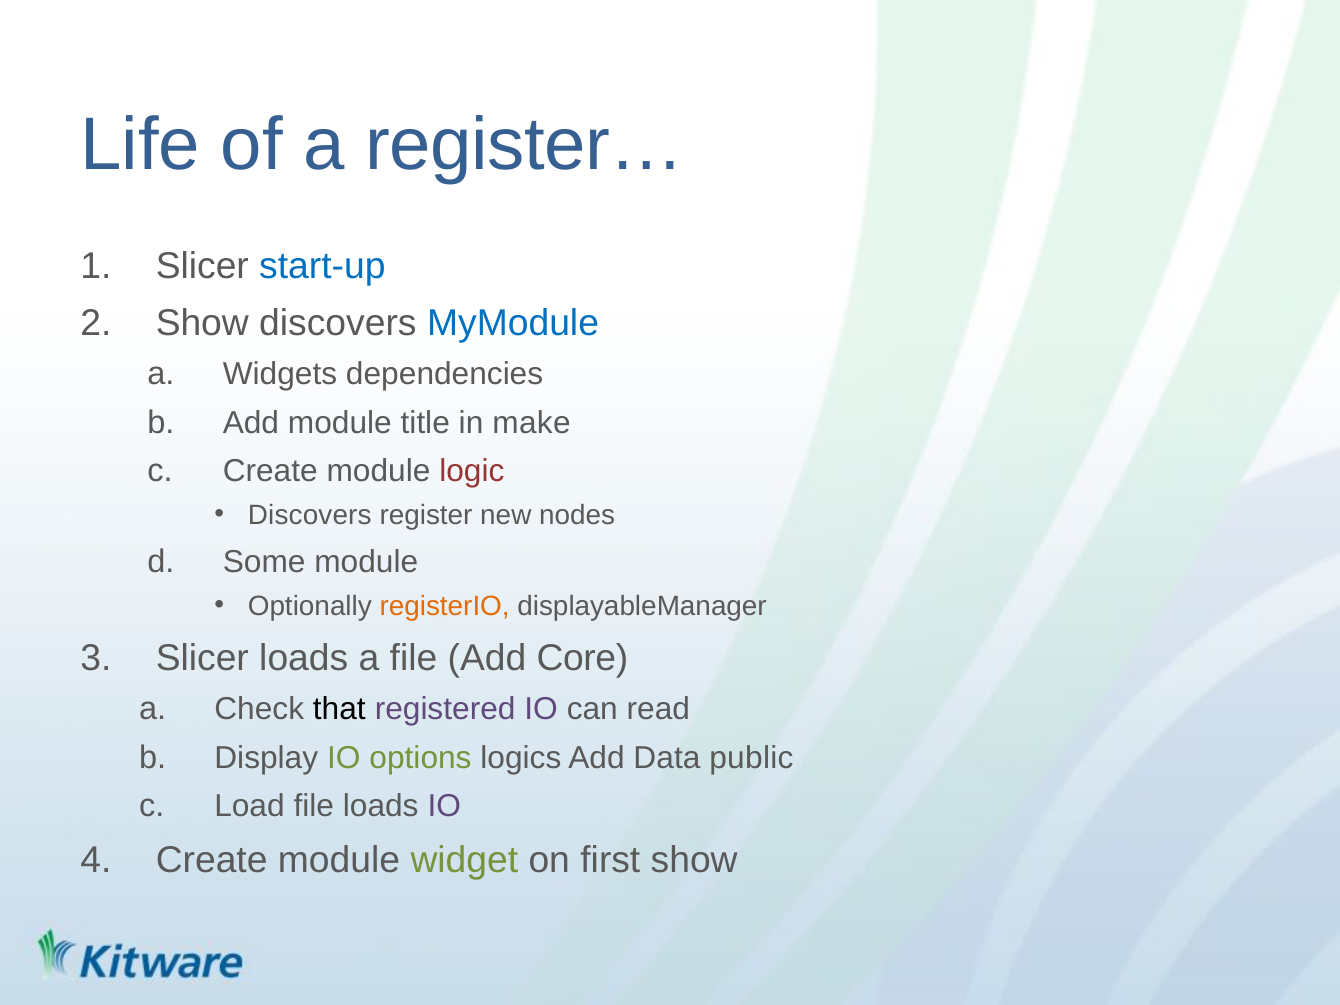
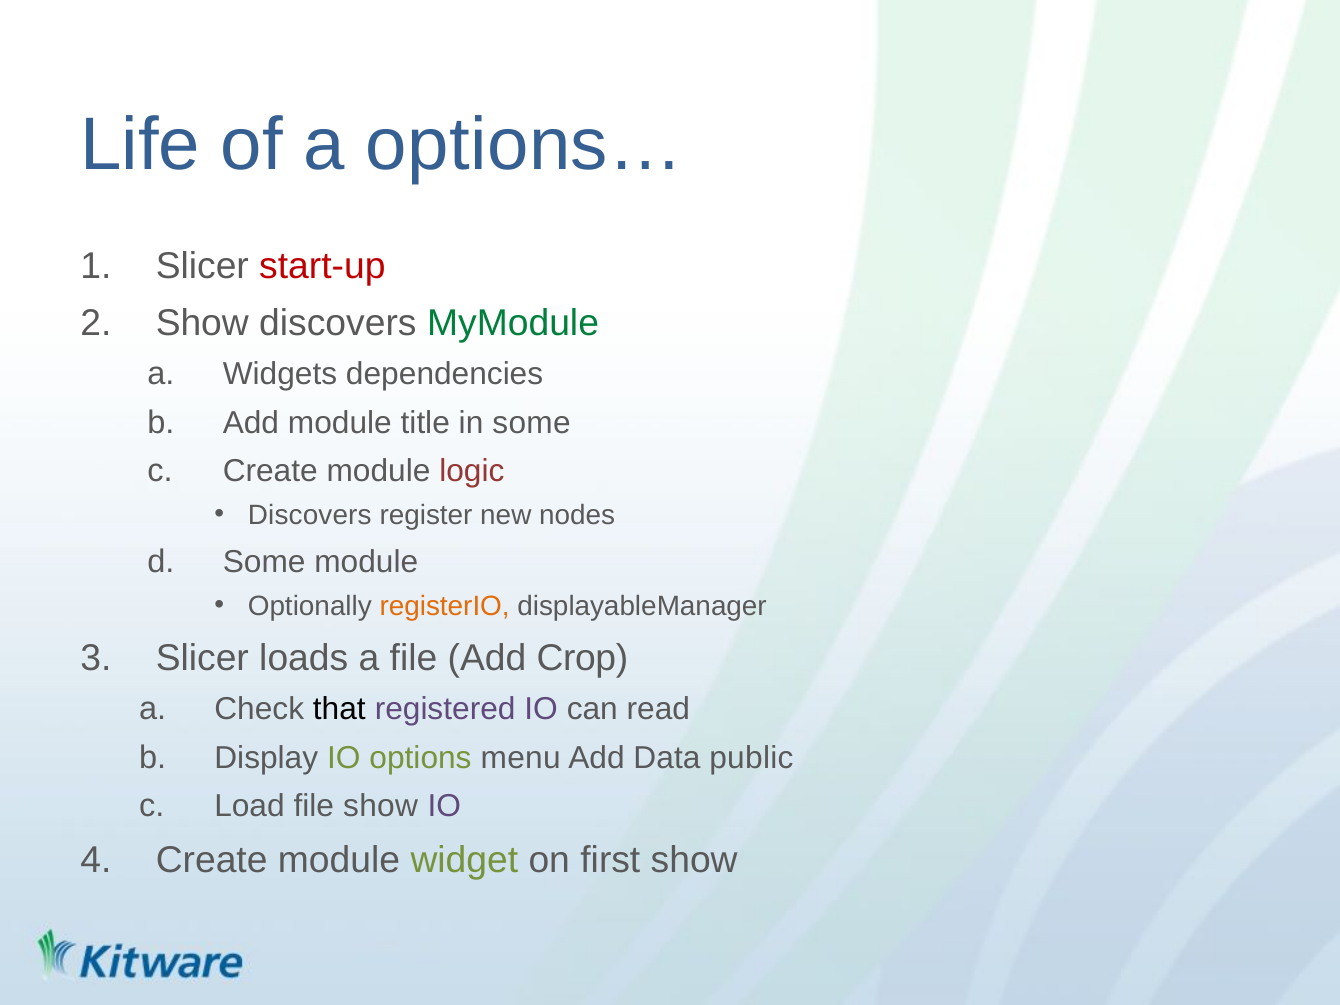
register…: register… -> options… (524, 145)
start-up colour: blue -> red (322, 266)
MyModule colour: blue -> green (513, 323)
in make: make -> some (532, 423)
Core: Core -> Crop (582, 658)
logics: logics -> menu (521, 758)
file loads: loads -> show (381, 806)
